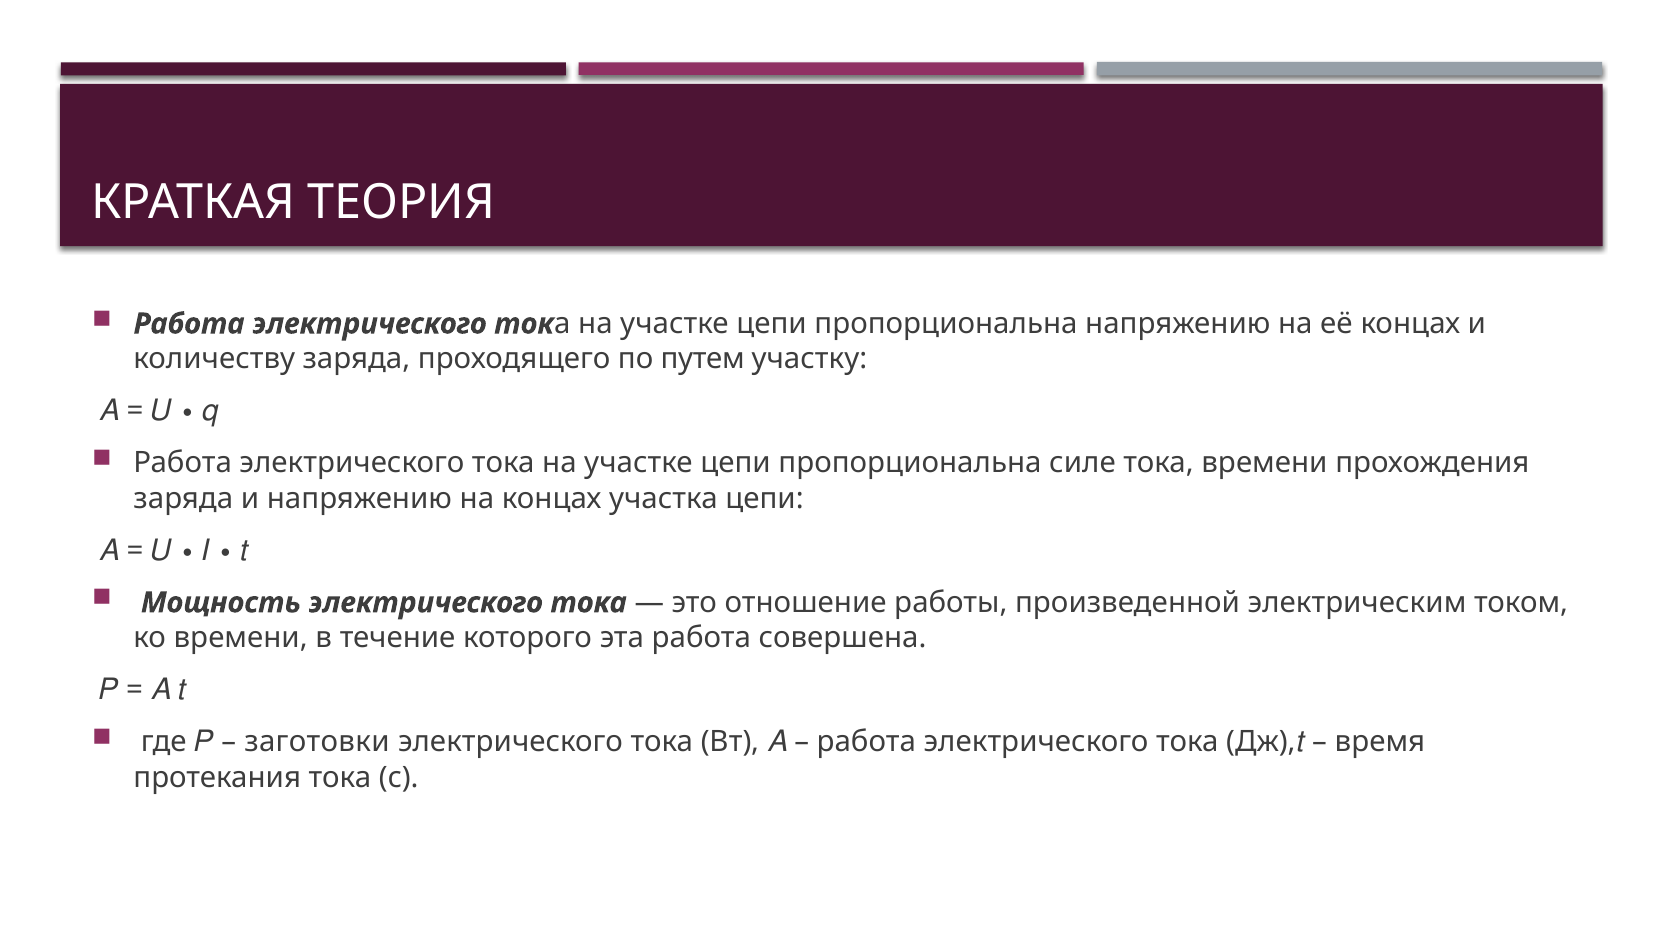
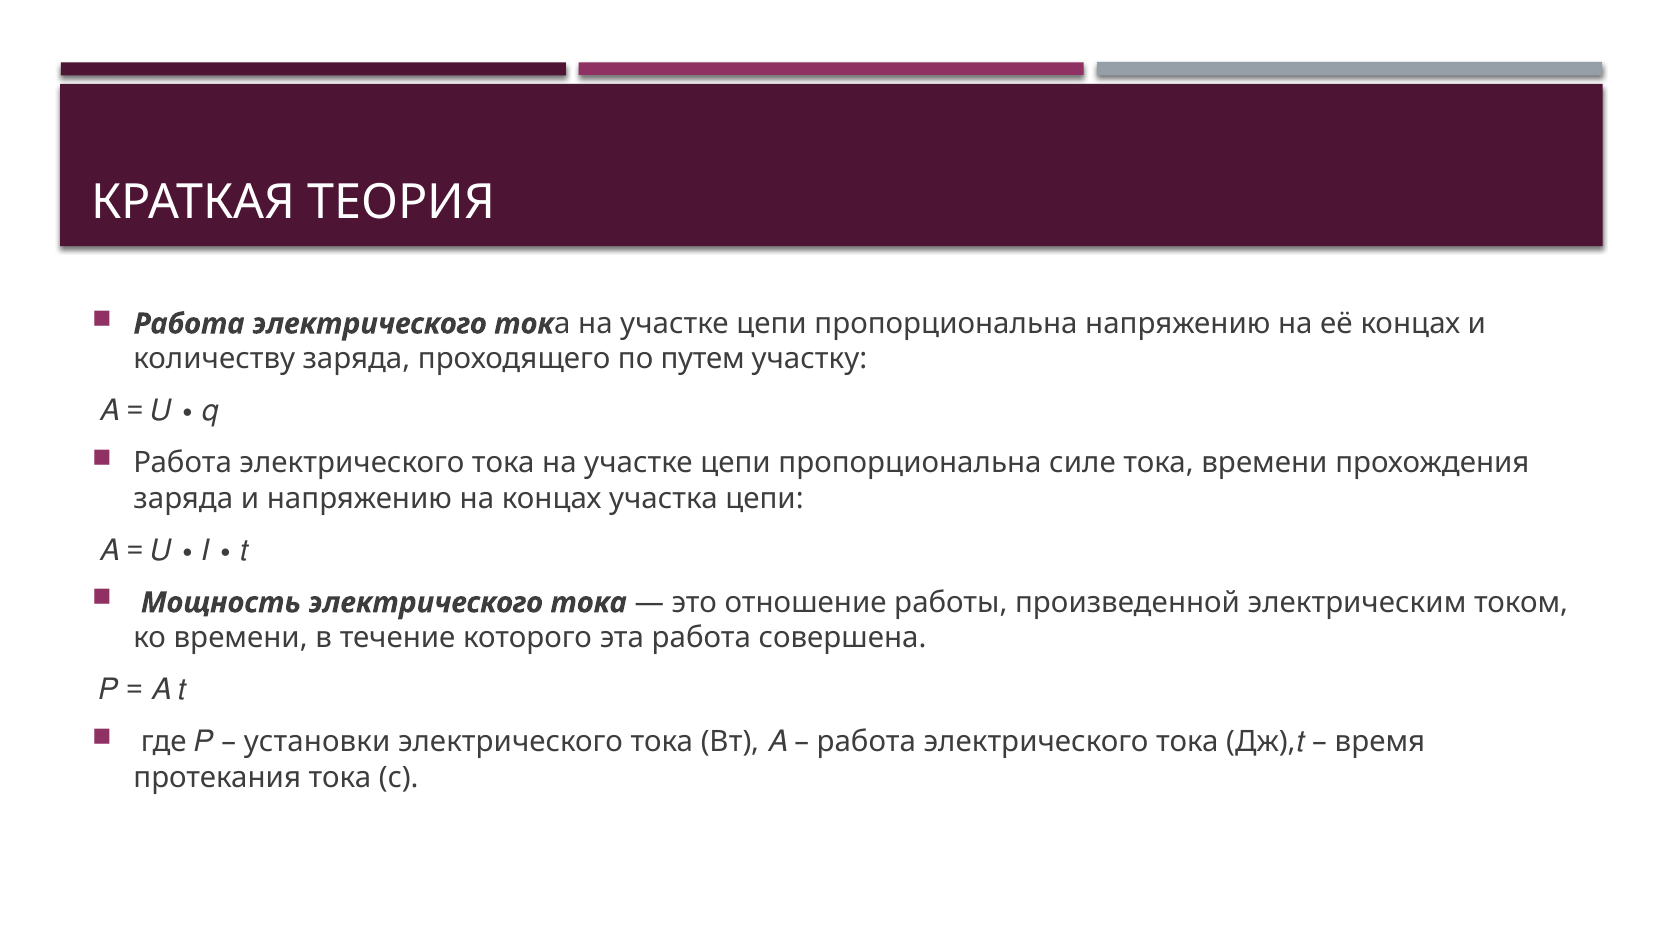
заготовки: заготовки -> установки (317, 742)
